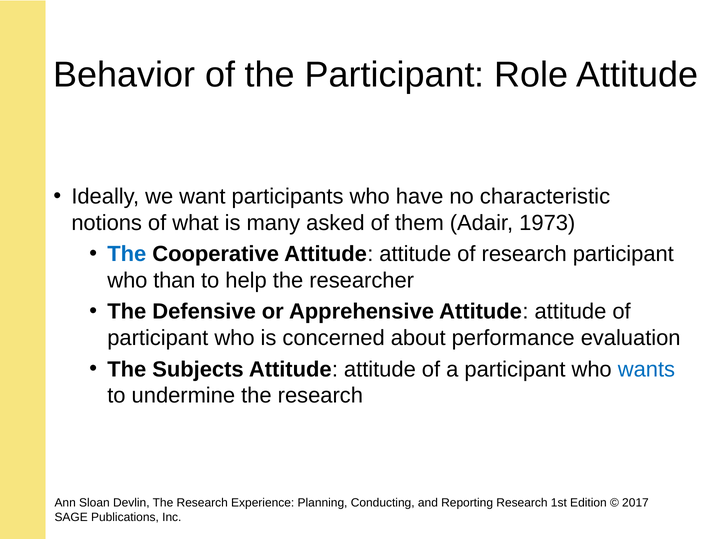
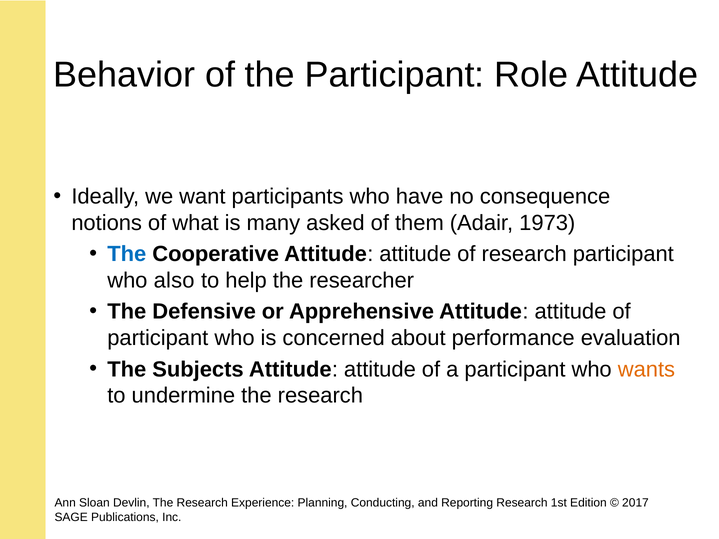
characteristic: characteristic -> consequence (545, 197)
than: than -> also (174, 281)
wants colour: blue -> orange (646, 369)
